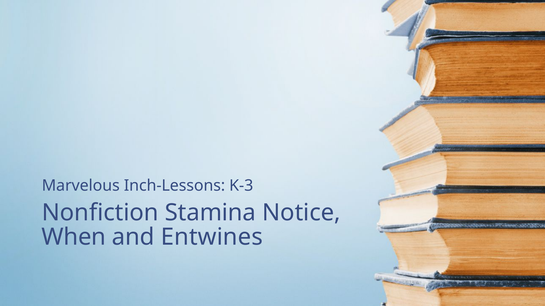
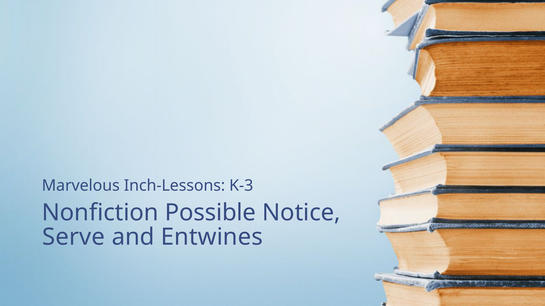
Stamina: Stamina -> Possible (210, 213)
When: When -> Serve (74, 237)
